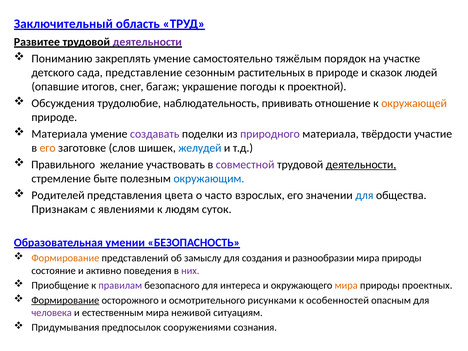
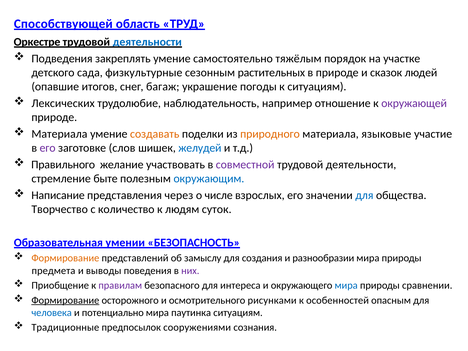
Заключительный: Заключительный -> Способствующей (63, 24)
Развитее: Развитее -> Оркестре (37, 42)
деятельности colour: purple -> blue (147, 42)
Пониманию: Пониманию -> Подведения (62, 59)
представление: представление -> физкультурные (144, 73)
к проектной: проектной -> ситуациям (317, 87)
Обсуждения: Обсуждения -> Лексических (63, 103)
прививать: прививать -> например (287, 103)
окружающей colour: orange -> purple (414, 103)
создавать colour: purple -> orange (155, 134)
природного colour: purple -> orange (270, 134)
твёрдости: твёрдости -> языковые (386, 134)
его colour: orange -> purple (48, 148)
деятельности underline: present -> none (361, 165)
Родителей: Родителей -> Написание (58, 195)
цвета: цвета -> через (179, 195)
часто: часто -> числе (219, 195)
Признакам: Признакам -> Творчество (60, 209)
явлениями: явлениями -> количество (126, 209)
состояние: состояние -> предмета (53, 271)
активно: активно -> выводы (104, 271)
мира colour: orange -> blue (346, 285)
проектных: проектных -> сравнении (427, 285)
человека colour: purple -> blue (52, 313)
естественным: естественным -> потенциально (113, 313)
неживой: неживой -> паутинка (191, 313)
Придумывания: Придумывания -> Традиционные (65, 328)
